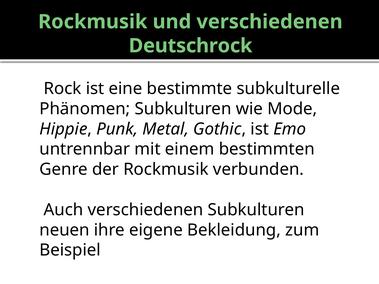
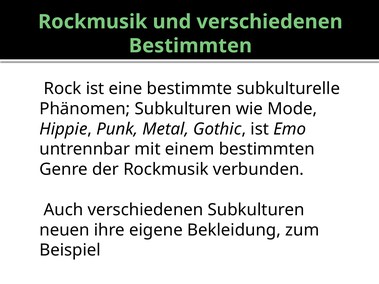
Deutschrock: Deutschrock -> Bestimmten (190, 46)
